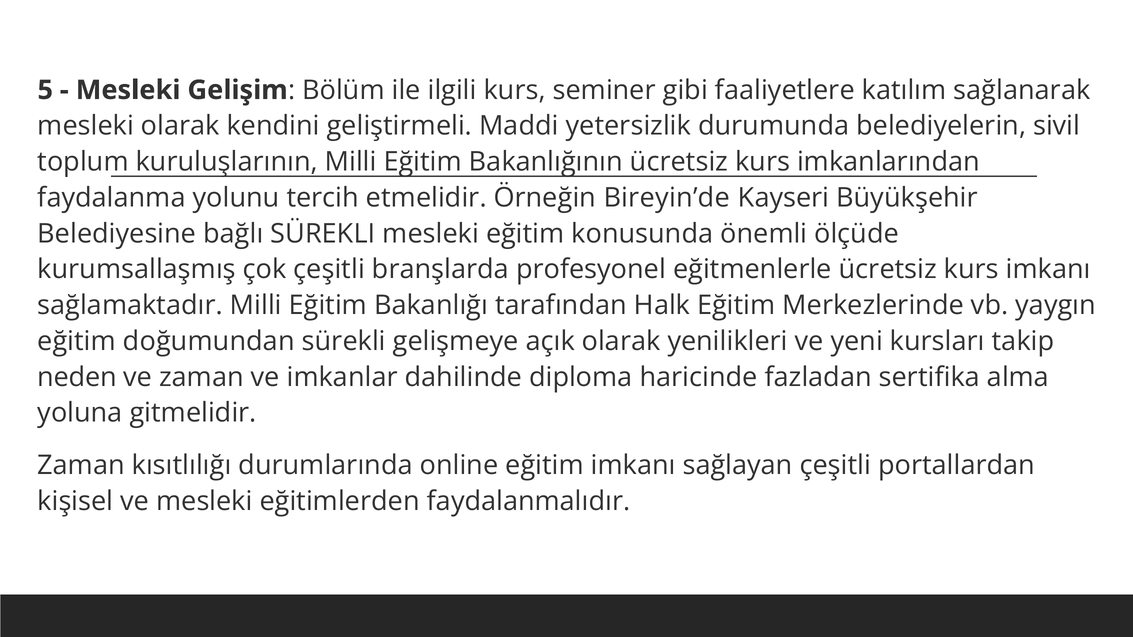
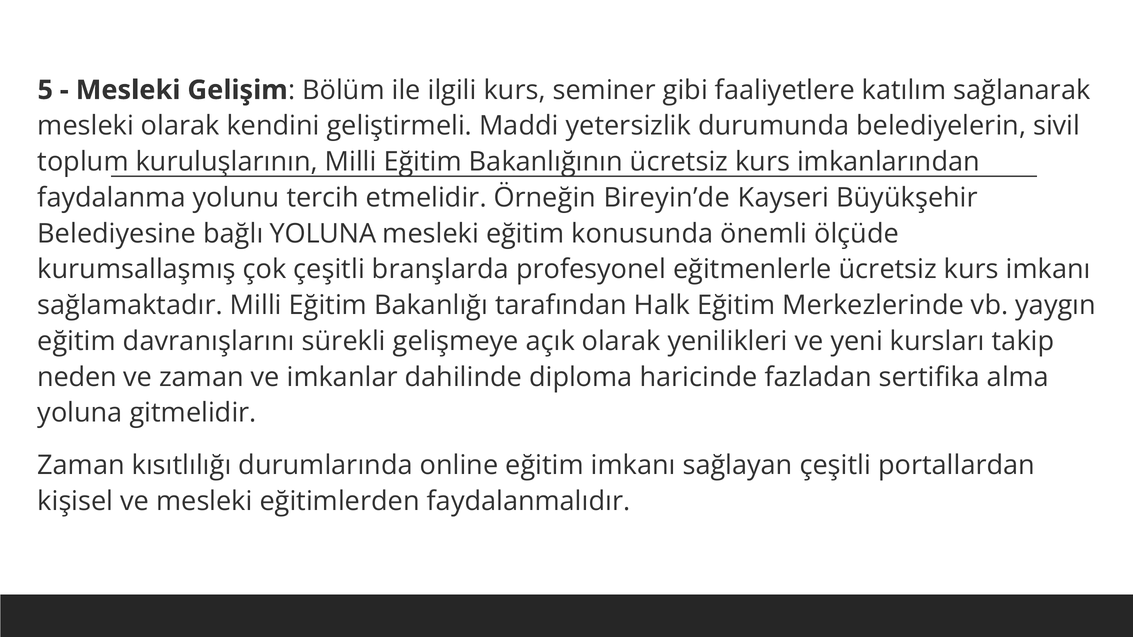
bağlı SÜREKLI: SÜREKLI -> YOLUNA (323, 234)
doğumundan: doğumundan -> davranışlarını (209, 341)
